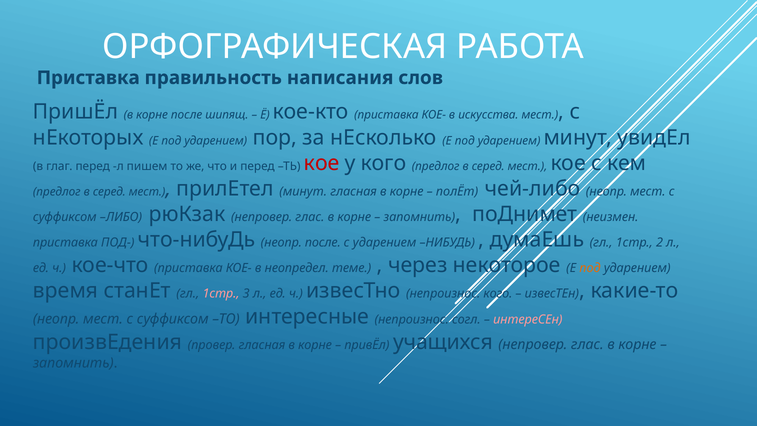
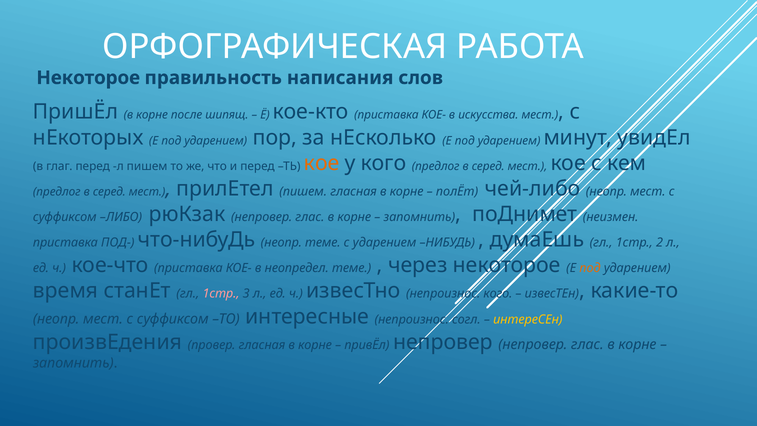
Приставка: Приставка -> Некоторое (88, 78)
кое colour: red -> orange (322, 163)
прилЕтел минут: минут -> пишем (303, 191)
неопр после: после -> теме (323, 243)
интереСЕн colour: pink -> yellow (528, 319)
привЁл учащихся: учащихся -> непровер (443, 342)
